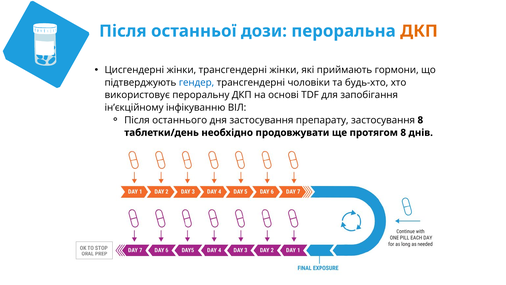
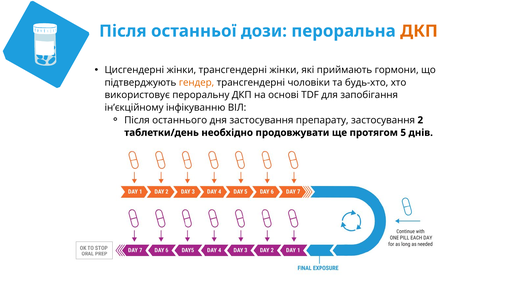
гендер colour: blue -> orange (197, 82)
застосування 8: 8 -> 2 (420, 120)
протягом 8: 8 -> 5 (403, 132)
